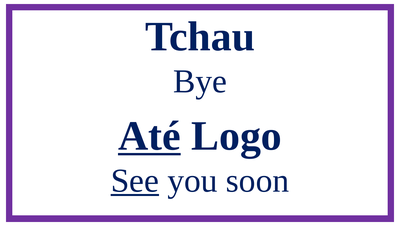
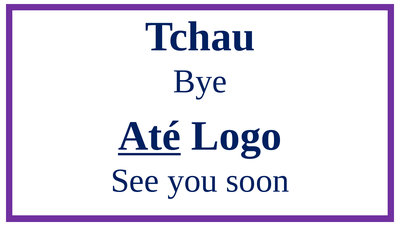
See underline: present -> none (135, 181)
